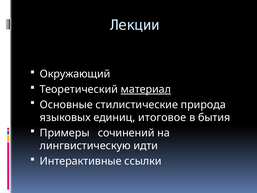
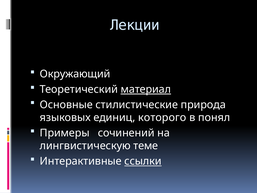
итоговое: итоговое -> которого (162, 117)
бытия: бытия -> понял (214, 117)
идти: идти -> теме (146, 146)
ссылки underline: none -> present (143, 161)
